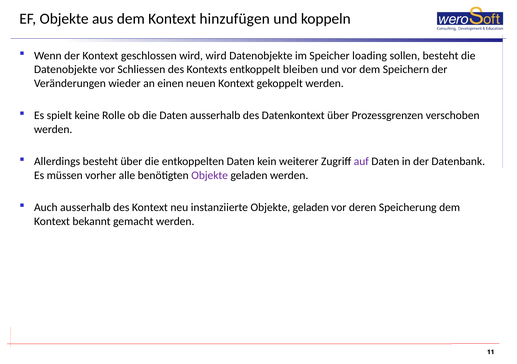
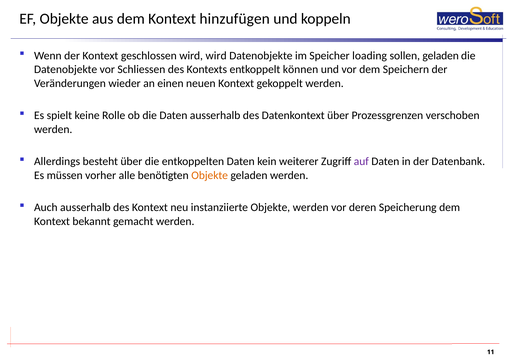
sollen besteht: besteht -> geladen (441, 56)
bleiben: bleiben -> können (301, 69)
Objekte colour: purple -> orange (210, 175)
instanziierte Objekte geladen: geladen -> werden (311, 207)
